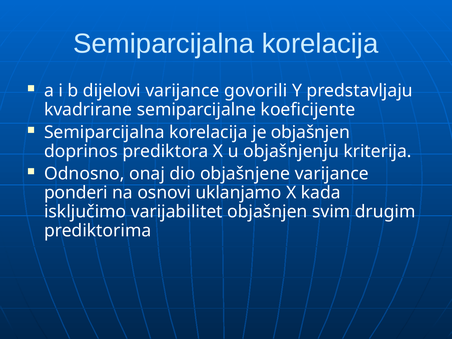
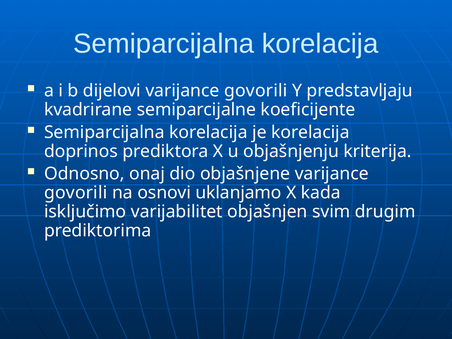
je objašnjen: objašnjen -> korelacija (310, 132)
ponderi: ponderi -> govorili (76, 193)
